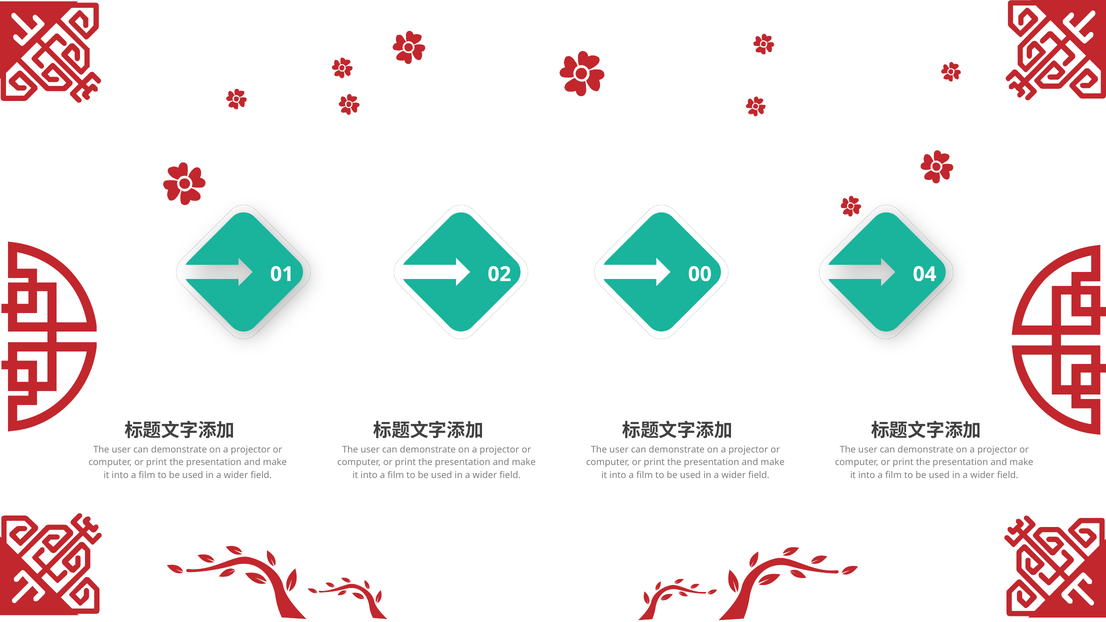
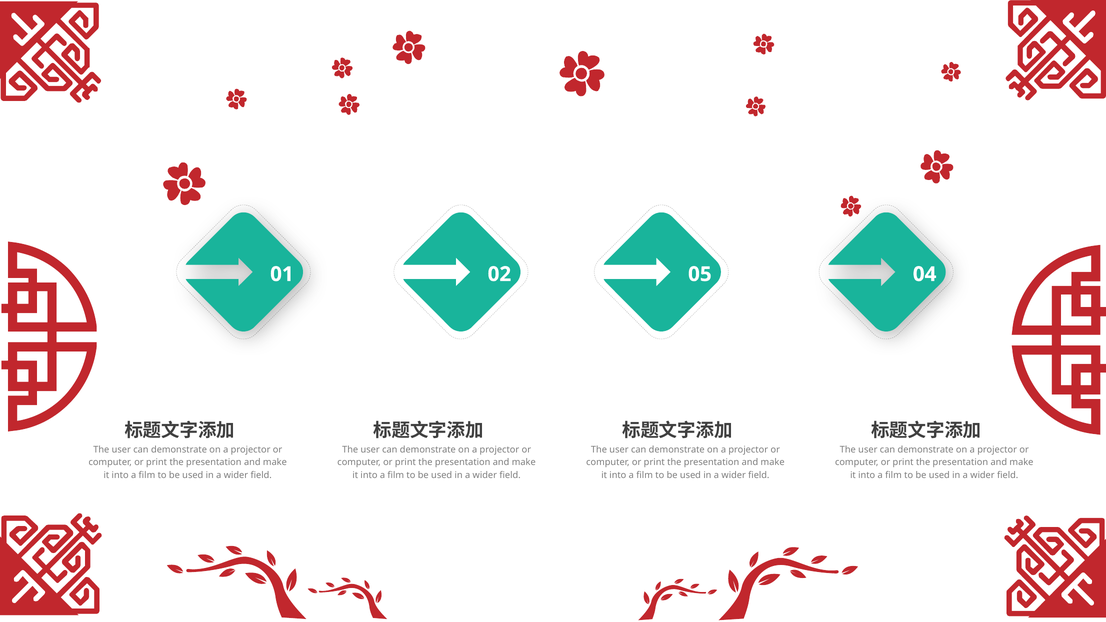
00: 00 -> 05 (700, 274)
